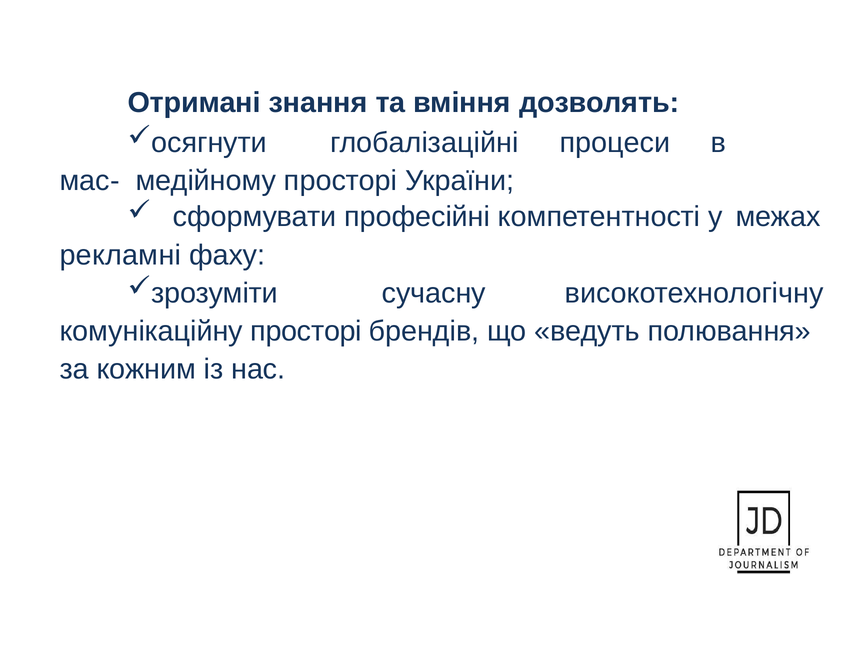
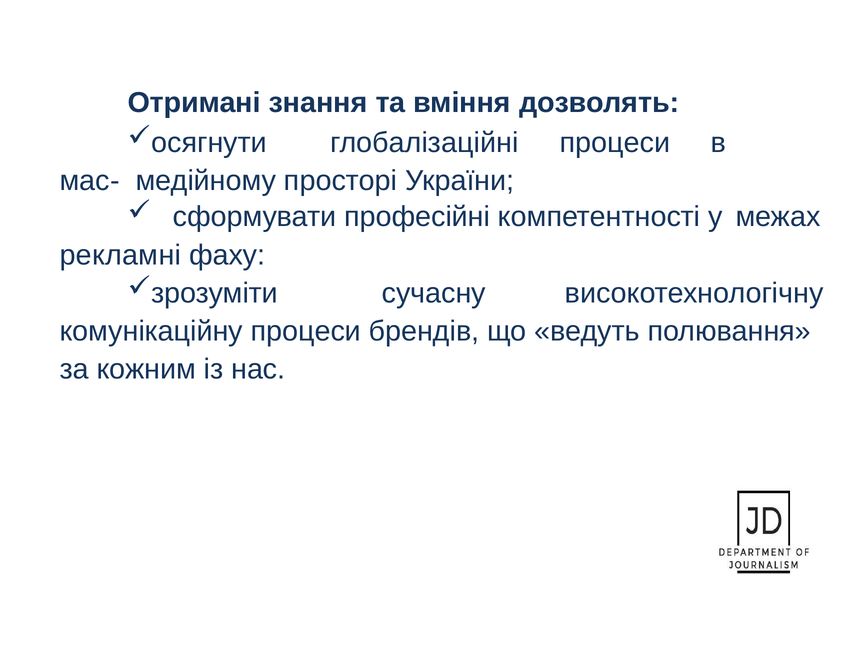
комунікаційну просторі: просторі -> процеси (306, 331)
